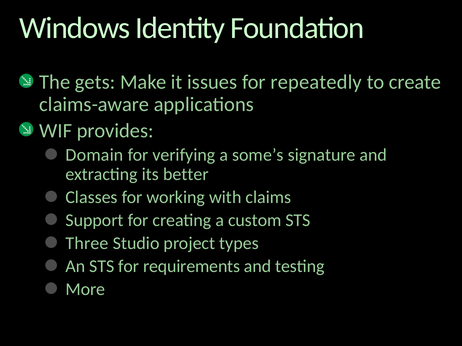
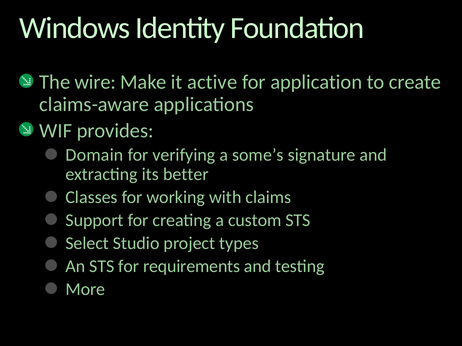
gets: gets -> wire (95, 82)
issues: issues -> active (212, 82)
repeatedly: repeatedly -> application (316, 82)
Three: Three -> Select (87, 244)
